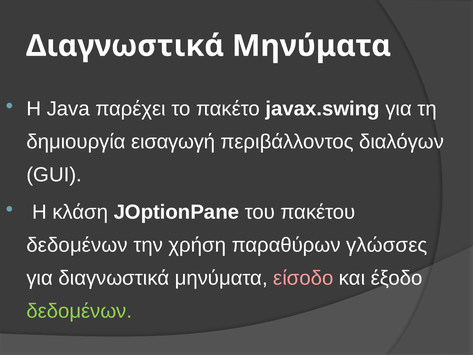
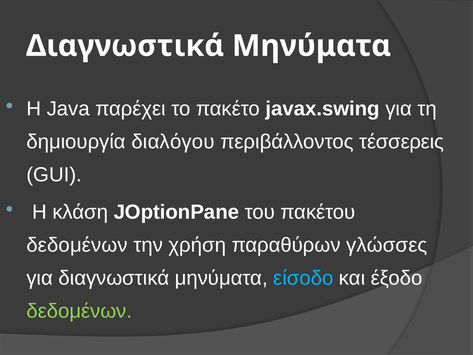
εισαγωγή: εισαγωγή -> διαλόγου (173, 142)
διαλόγων: διαλόγων -> τέσσερεις (402, 142)
είσοδο colour: pink -> light blue (303, 278)
